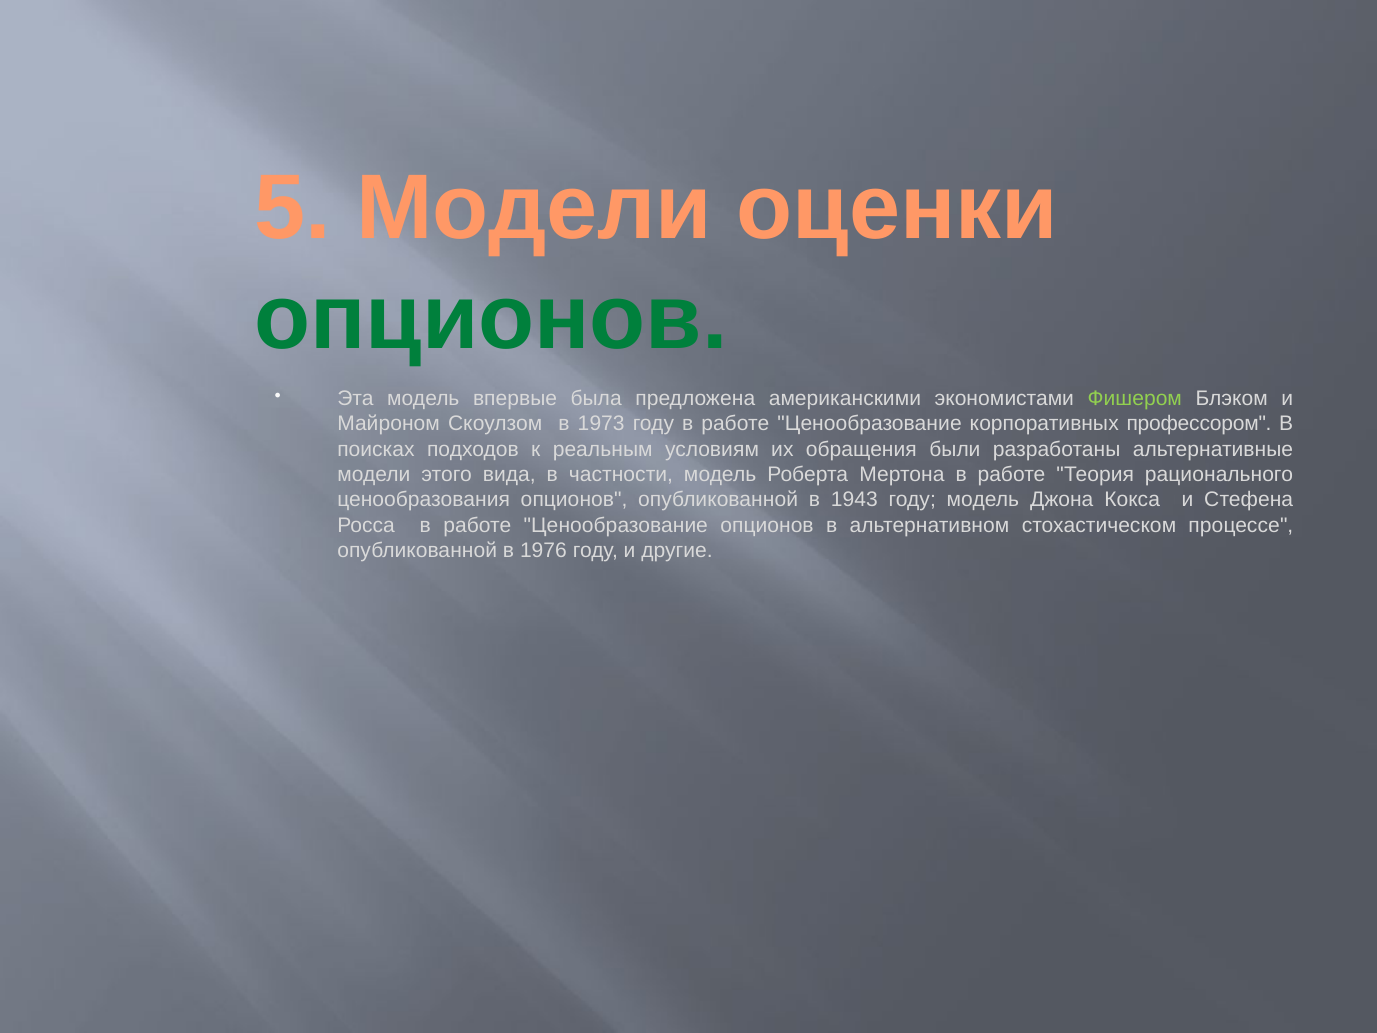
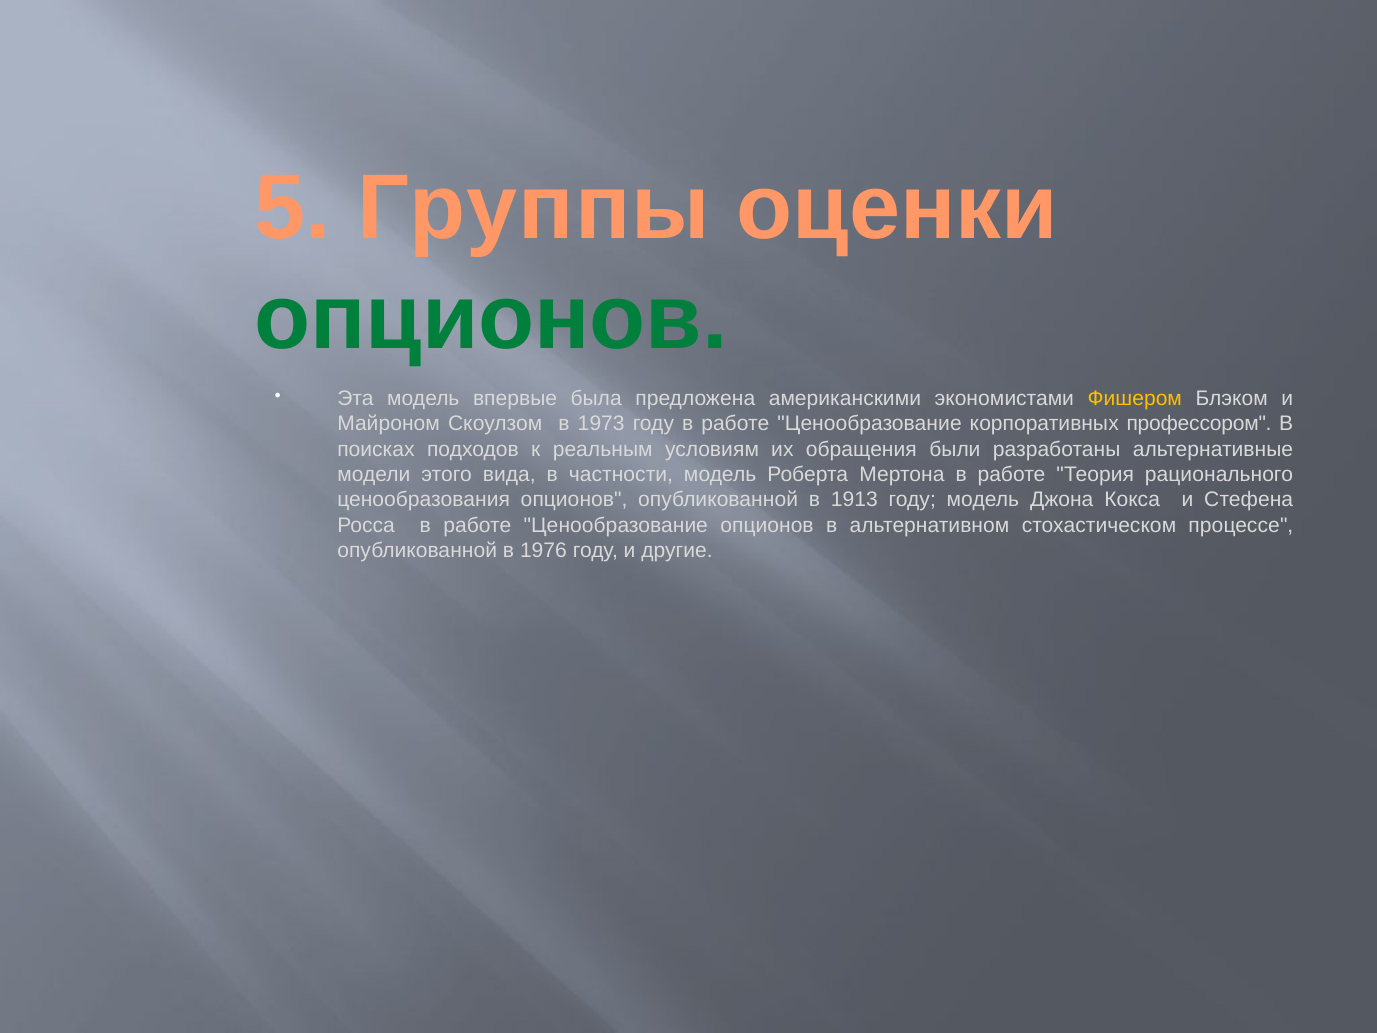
5 Модели: Модели -> Группы (533, 208)
Фишером colour: light green -> yellow (1135, 399)
1943: 1943 -> 1913 (854, 500)
